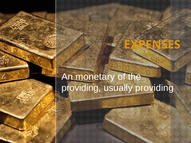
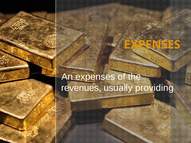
An monetary: monetary -> expenses (95, 77)
providing: providing -> revenues (81, 88)
